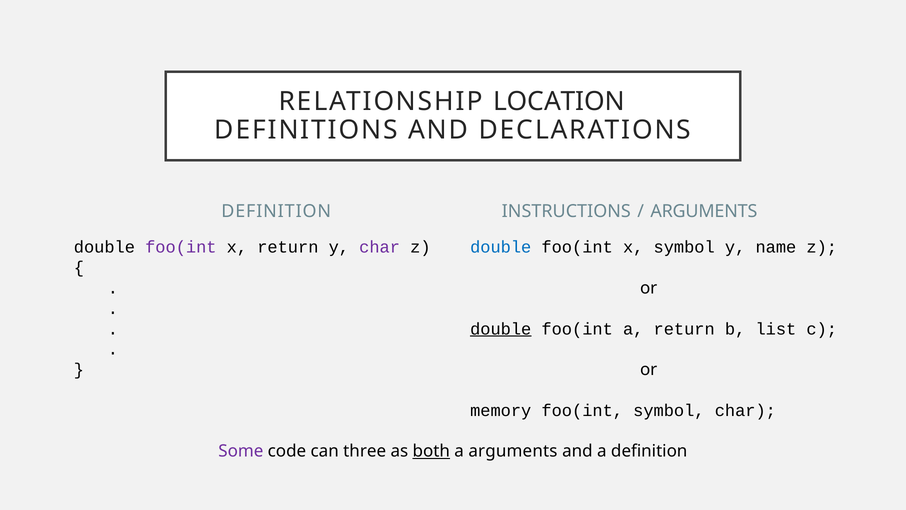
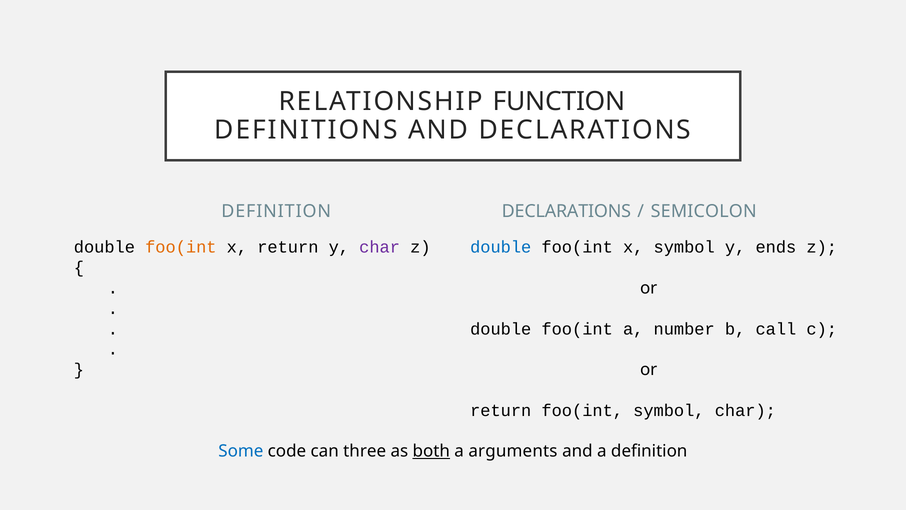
LOCATION: LOCATION -> FUNCTION (559, 101)
DEFINITION INSTRUCTIONS: INSTRUCTIONS -> DECLARATIONS (566, 211)
ARGUMENTS: ARGUMENTS -> SEMICOLON (704, 211)
foo(int colour: purple -> orange (181, 247)
name: name -> ends (776, 247)
double underline: present -> none (501, 329)
a return: return -> number (684, 329)
list: list -> call (776, 329)
memory: memory -> return (501, 410)
Some colour: purple -> blue (241, 451)
